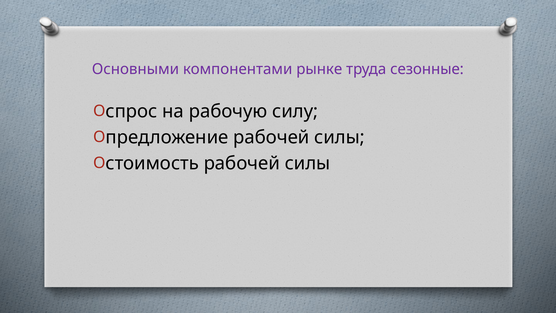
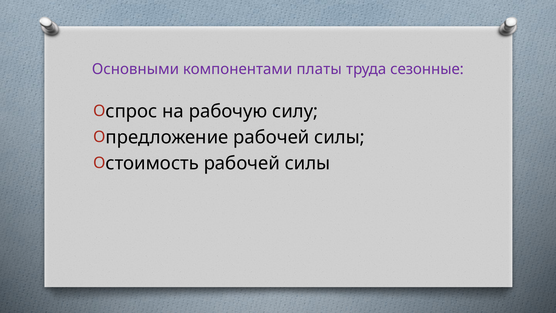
рынке: рынке -> платы (319, 69)
